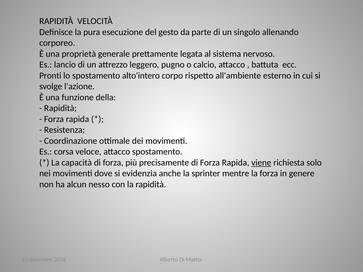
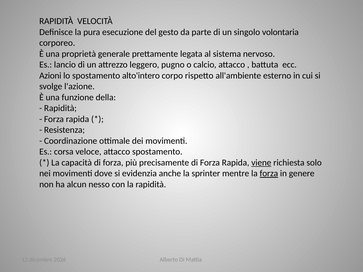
allenando: allenando -> volontaria (280, 32)
Pronti: Pronti -> Azioni (50, 76)
forza underline: none -> present (269, 174)
